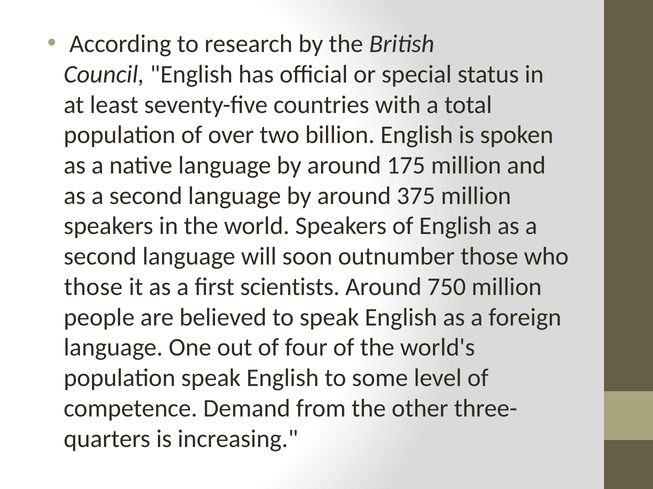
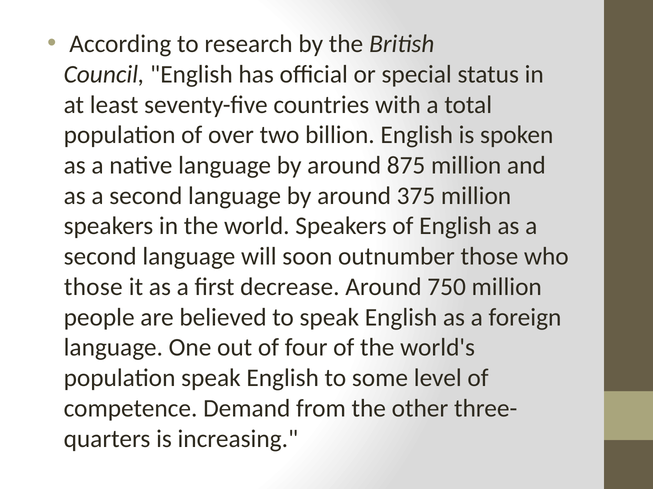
175: 175 -> 875 (406, 166)
scientists: scientists -> decrease (290, 287)
